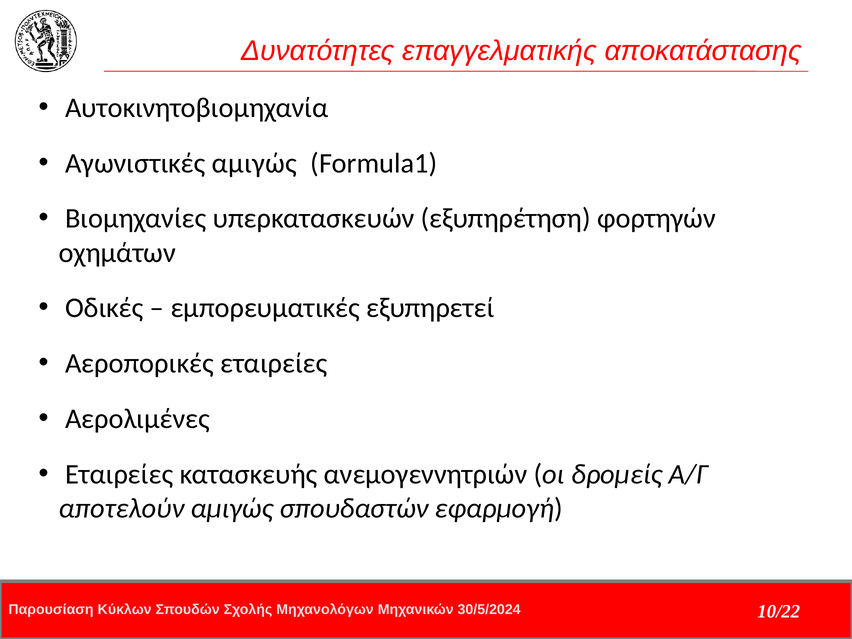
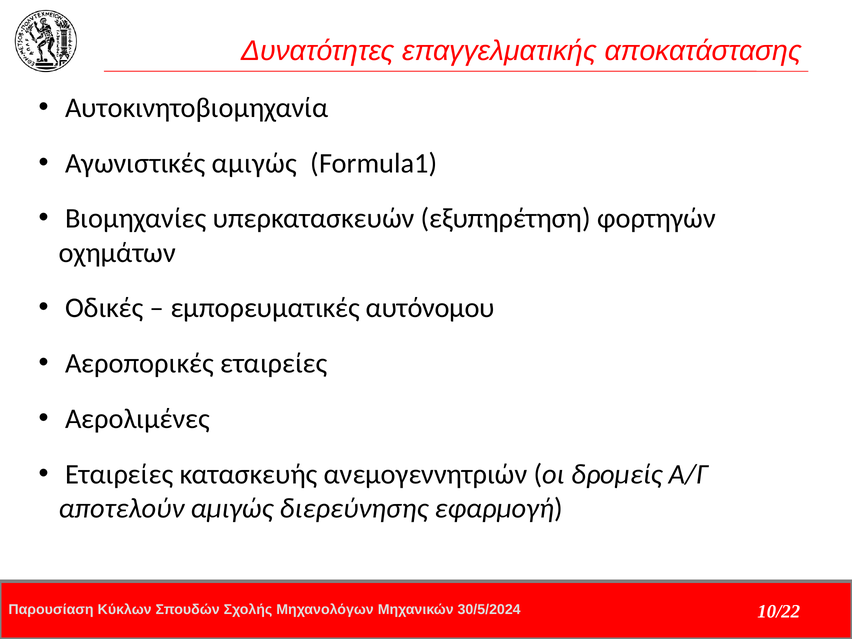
εξυπηρετεί: εξυπηρετεί -> αυτόνομου (430, 308)
σπουδαστών: σπουδαστών -> διερεύνησης (354, 508)
